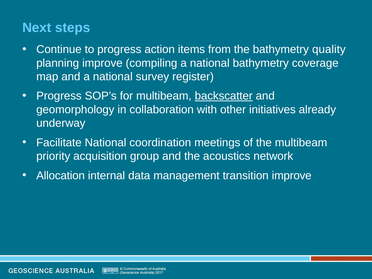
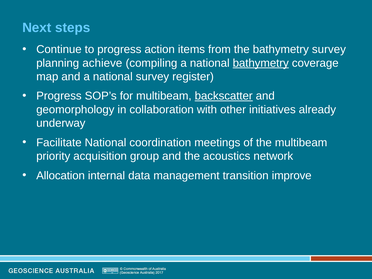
bathymetry quality: quality -> survey (329, 49)
planning improve: improve -> achieve (102, 63)
bathymetry underline: none -> present (261, 63)
